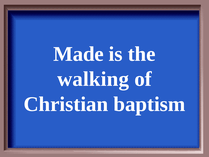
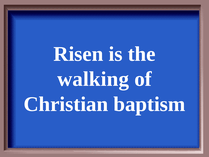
Made: Made -> Risen (78, 54)
